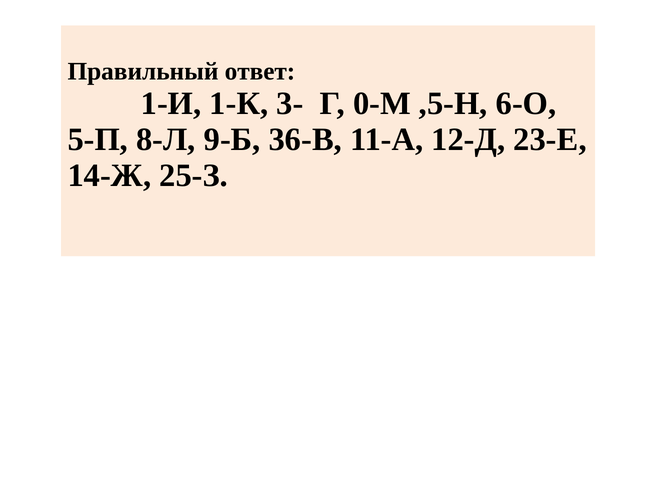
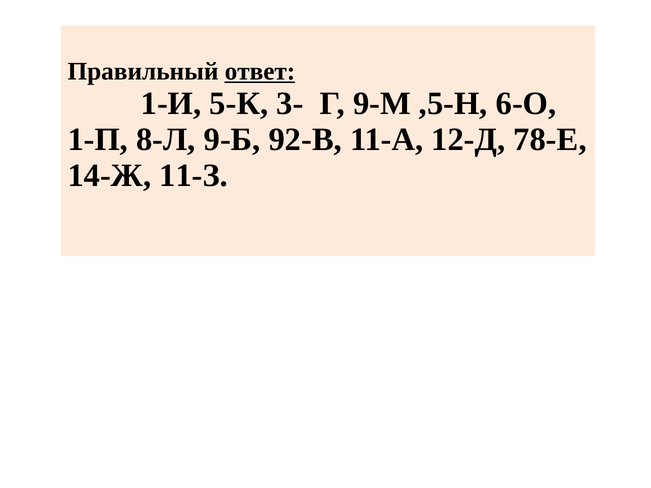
ответ underline: none -> present (260, 72)
1-К: 1-К -> 5-К (239, 104)
0-М: 0-М -> 9-М (382, 104)
5-П: 5-П -> 1-П (98, 140)
36-В: 36-В -> 92-В (305, 140)
23-Е: 23-Е -> 78-Е (550, 140)
25-З: 25-З -> 11-З (194, 176)
